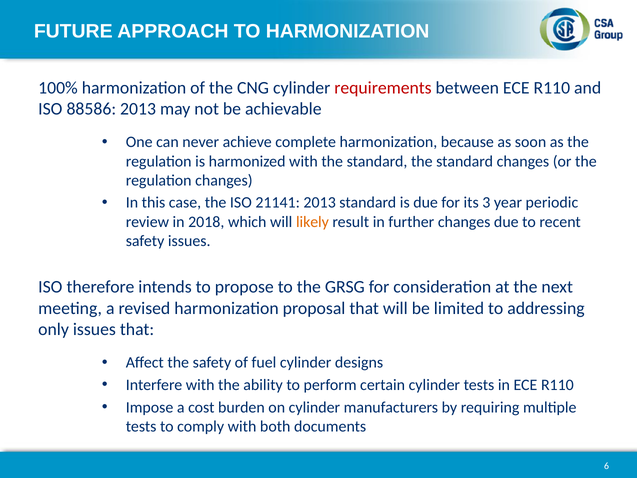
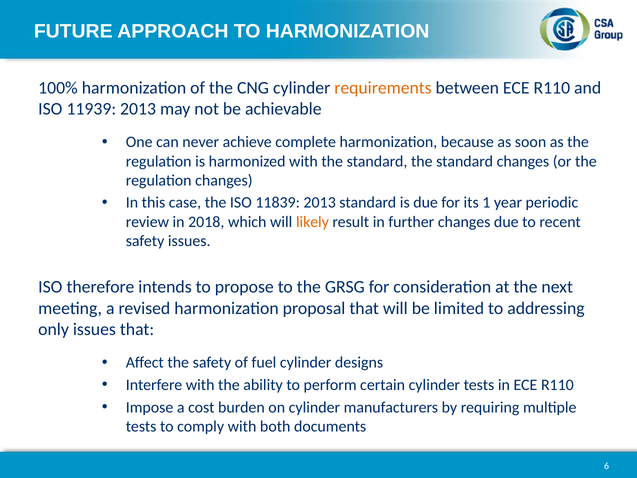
requirements colour: red -> orange (383, 88)
88586: 88586 -> 11939 (91, 109)
21141: 21141 -> 11839 (278, 203)
3: 3 -> 1 (486, 203)
